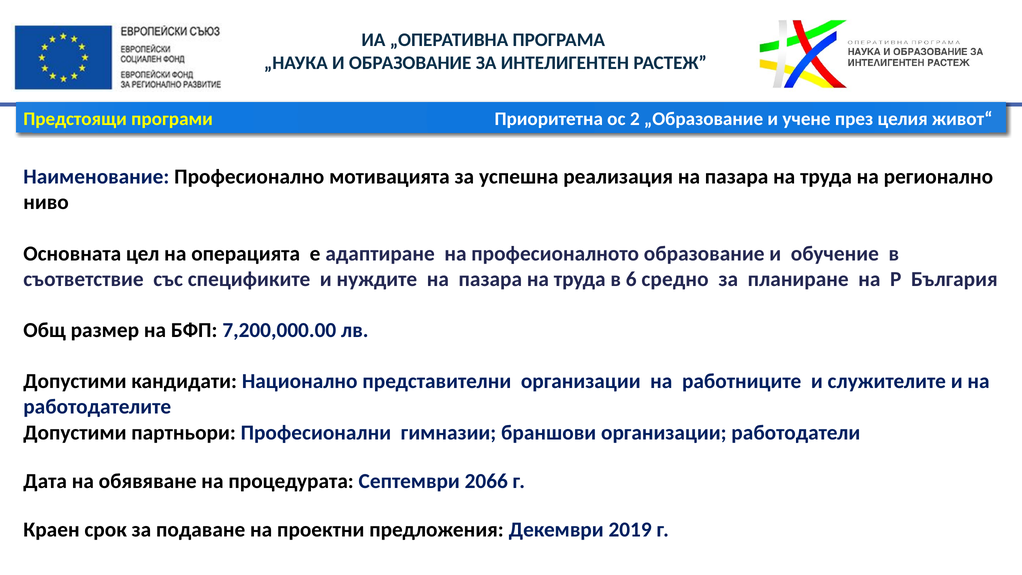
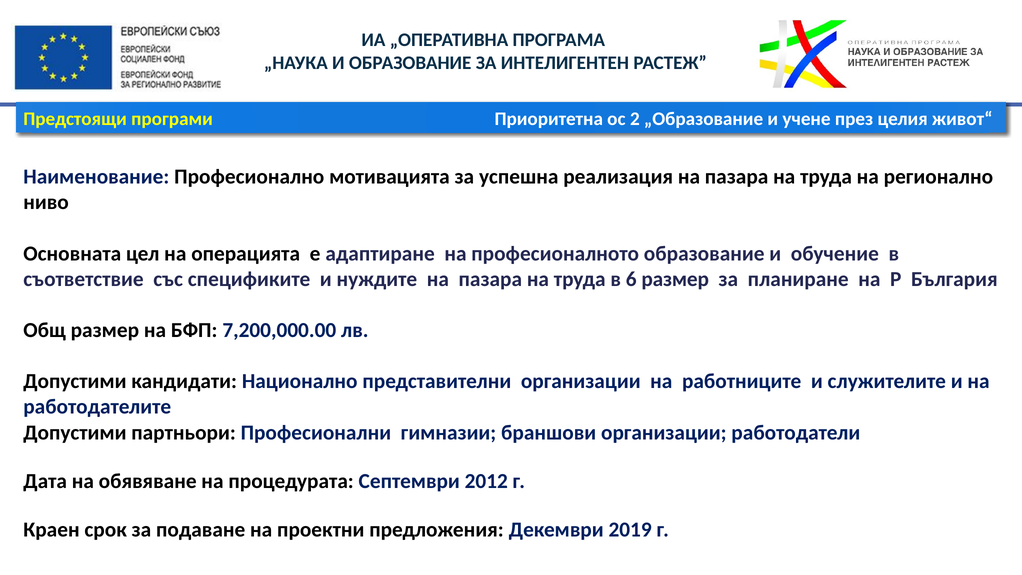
6 средно: средно -> размер (675, 279)
2066: 2066 -> 2012 (486, 481)
